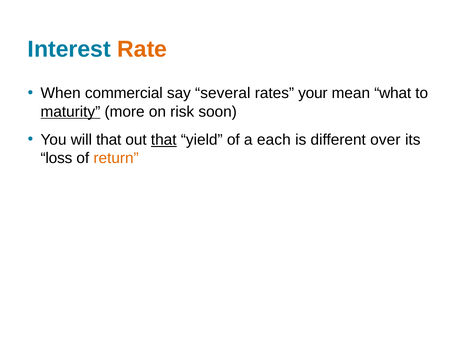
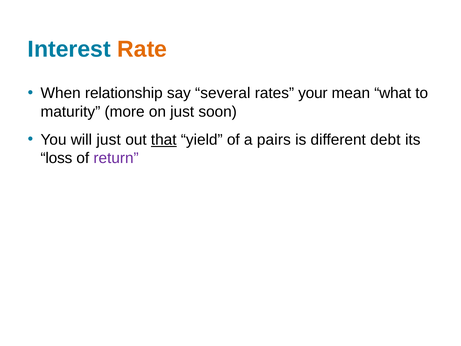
commercial: commercial -> relationship (124, 93)
maturity underline: present -> none (70, 112)
on risk: risk -> just (182, 112)
will that: that -> just (109, 140)
each: each -> pairs (274, 140)
over: over -> debt (385, 140)
return colour: orange -> purple (116, 158)
